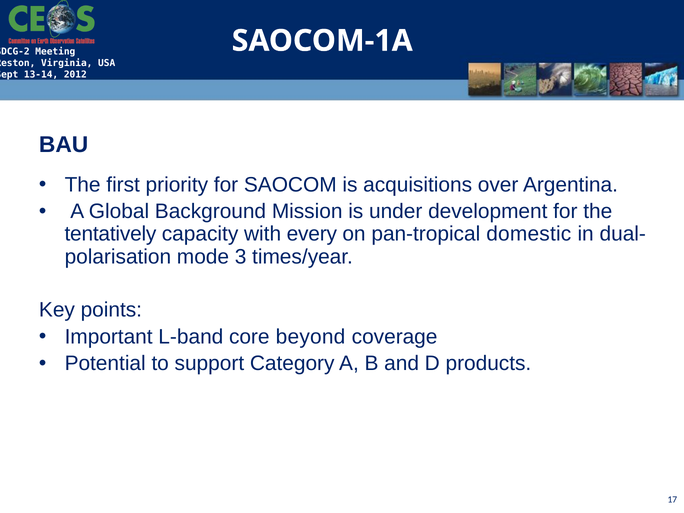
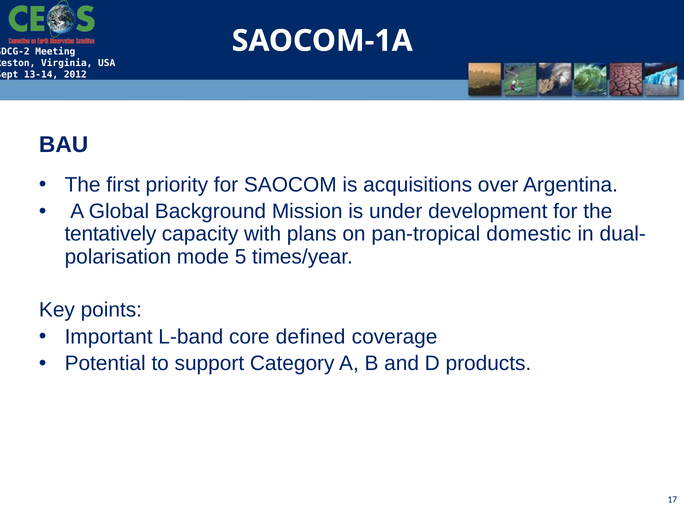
every: every -> plans (312, 234)
3: 3 -> 5 (241, 257)
beyond: beyond -> defined (311, 337)
